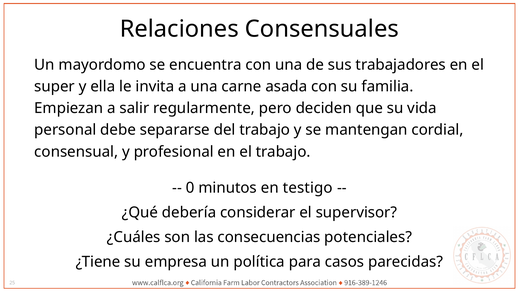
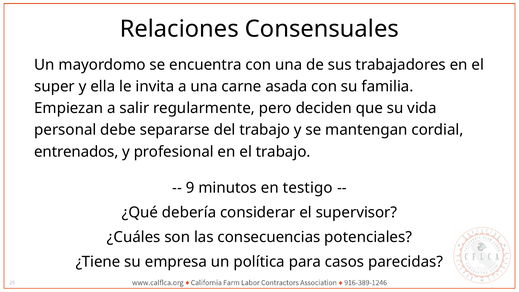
consensual: consensual -> entrenados (76, 152)
0: 0 -> 9 (190, 188)
